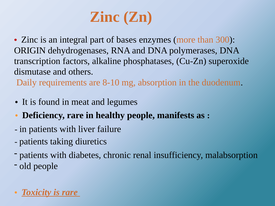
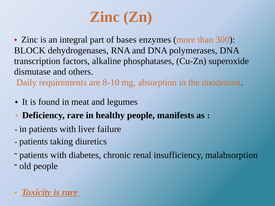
ORIGIN: ORIGIN -> BLOCK (30, 50)
